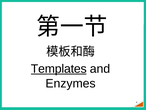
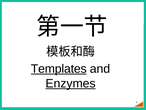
Enzymes underline: none -> present (71, 83)
